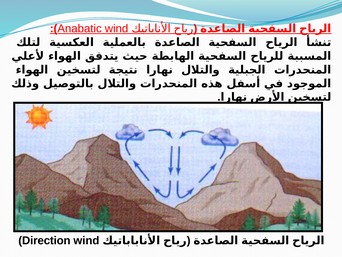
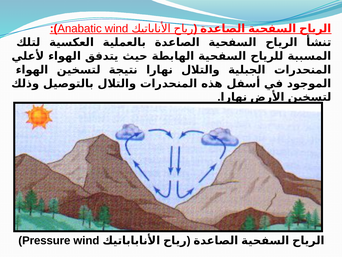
Direction: Direction -> Pressure (46, 240)
